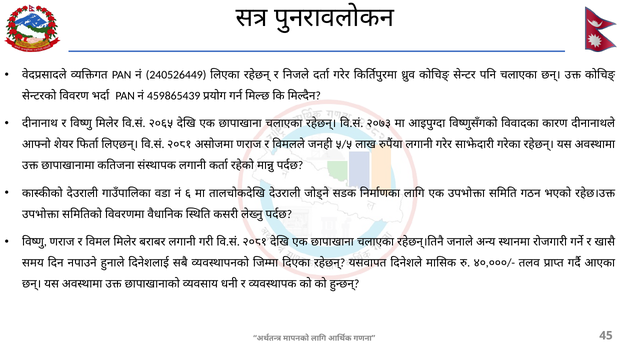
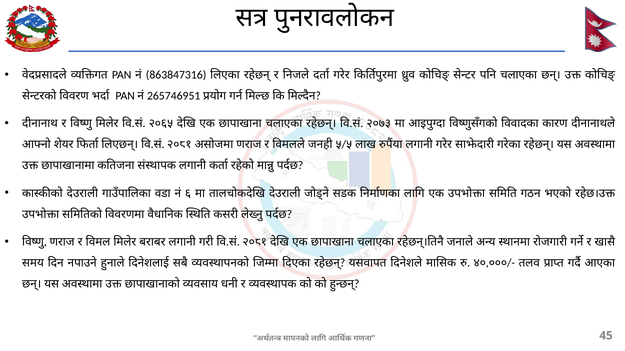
240526449: 240526449 -> 863847316 (176, 75)
459865439: 459865439 -> 265746951 (174, 96)
